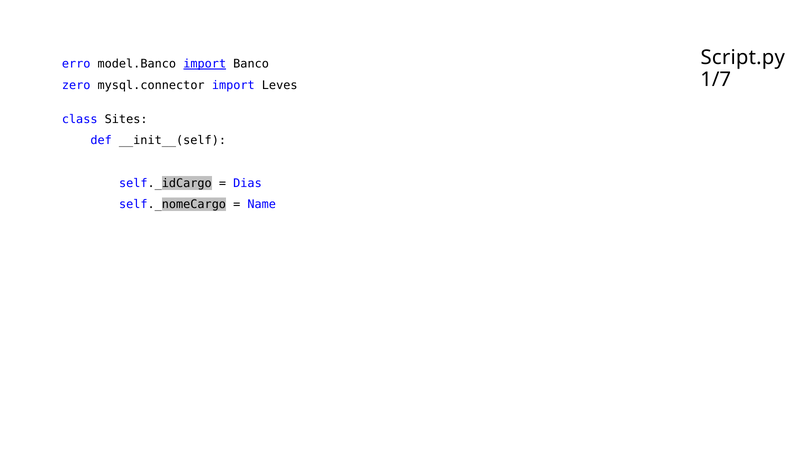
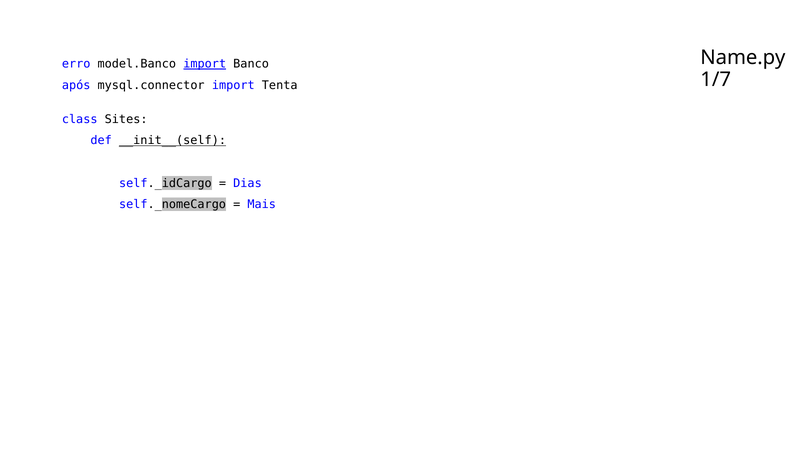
Script.py: Script.py -> Name.py (743, 57)
zero: zero -> após (76, 85)
Leves: Leves -> Tenta (280, 85)
__init__(self underline: none -> present (172, 140)
Name: Name -> Mais (262, 204)
